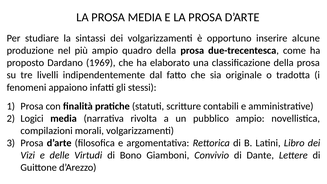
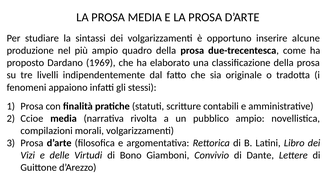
Logici: Logici -> Ccioe (32, 118)
